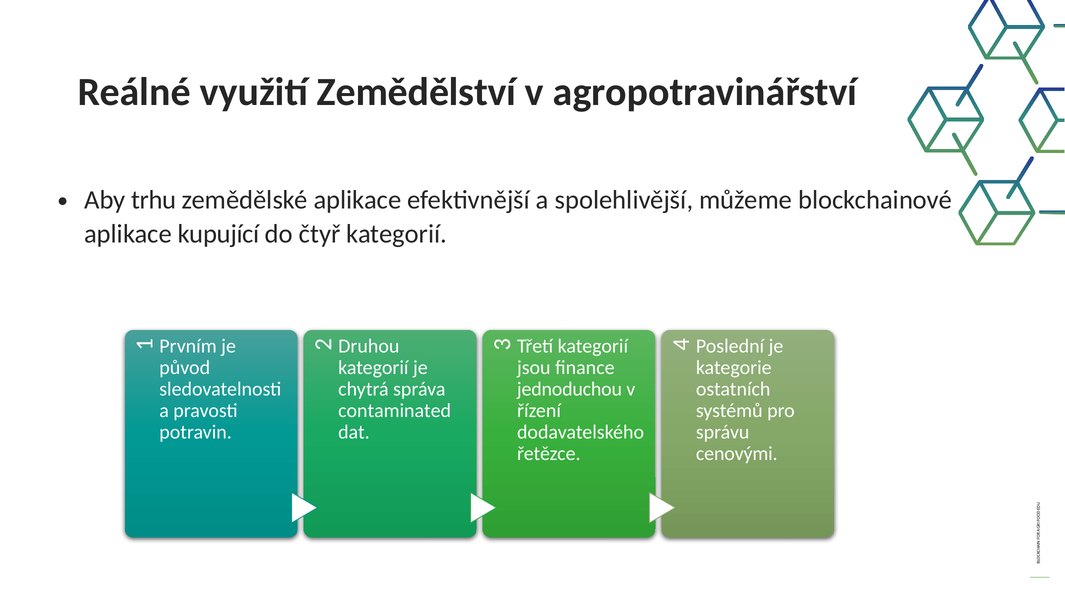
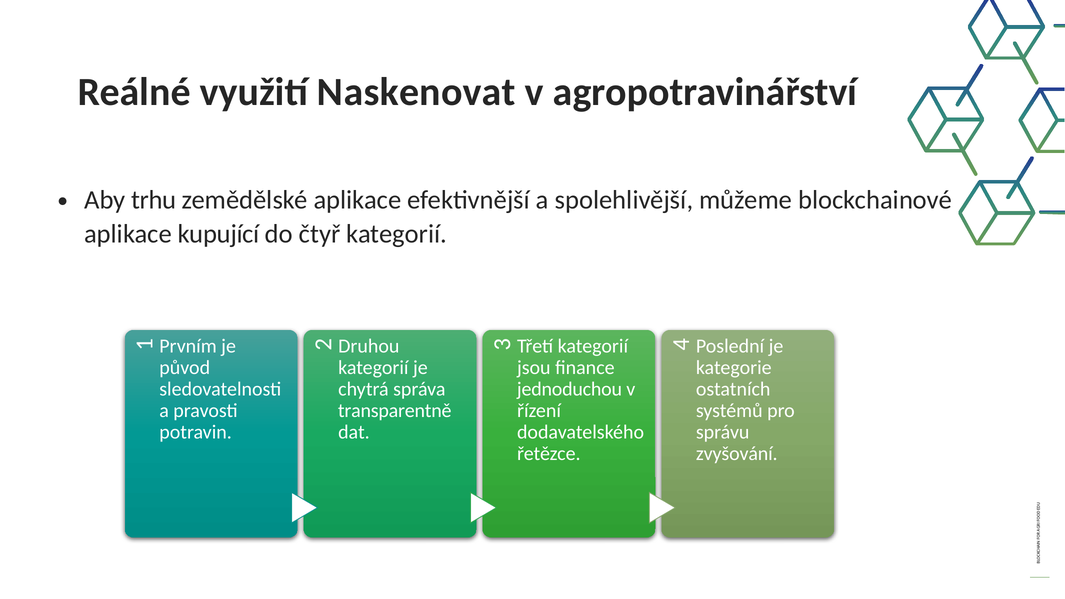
Zemědělství: Zemědělství -> Naskenovat (416, 92)
contaminated: contaminated -> transparentně (395, 411)
cenovými: cenovými -> zvyšování (737, 454)
